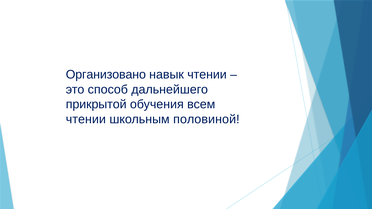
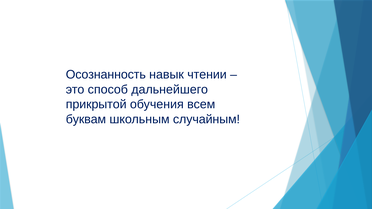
Организовано: Организовано -> Осознанность (106, 75)
чтении: чтении -> буквам (86, 119)
половиной: половиной -> случайным (206, 119)
